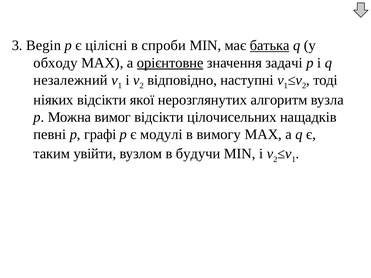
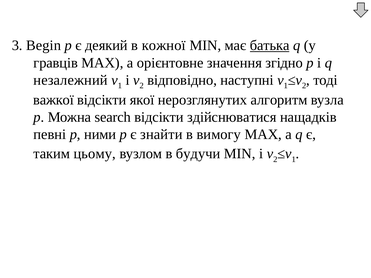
цілісні: цілісні -> деякий (106, 45)
спроби: спроби -> кожної (164, 45)
обходу: обходу -> гравців (56, 63)
орієнтовне underline: present -> none (170, 63)
задачі: задачі -> згідно (284, 63)
ніяких: ніяких -> важкої (53, 100)
вимог: вимог -> search (113, 117)
цілочисельних: цілочисельних -> здійснюватися (232, 117)
графі: графі -> ними (100, 134)
модулі: модулі -> знайти (161, 134)
увійти: увійти -> цьому (95, 154)
